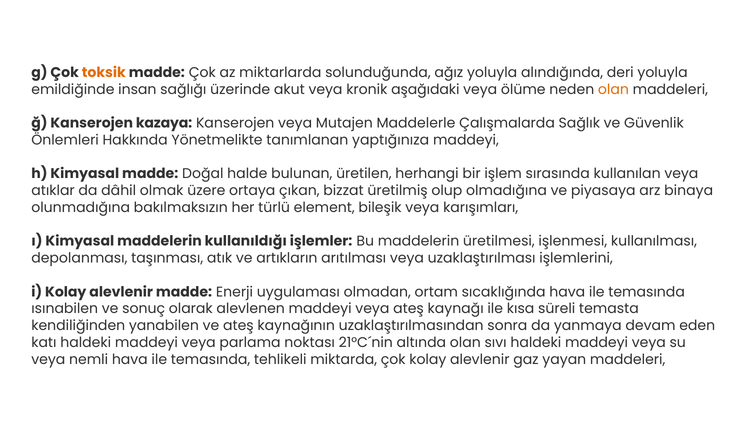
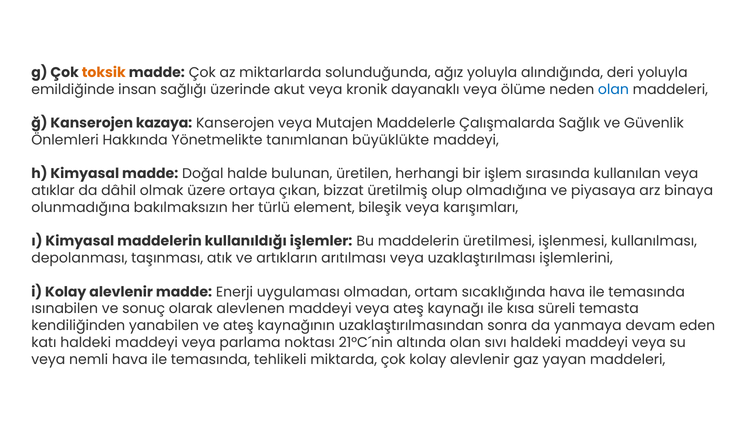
aşağıdaki: aşağıdaki -> dayanaklı (425, 89)
olan colour: orange -> blue (613, 89)
yaptığınıza: yaptığınıza -> büyüklükte (391, 140)
